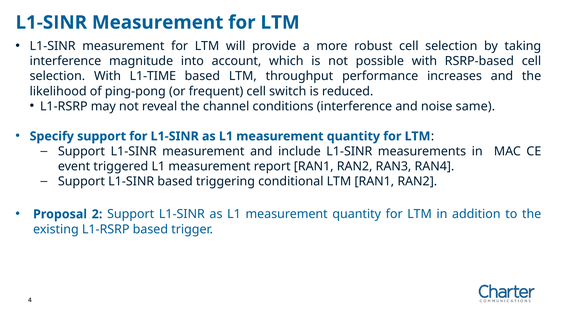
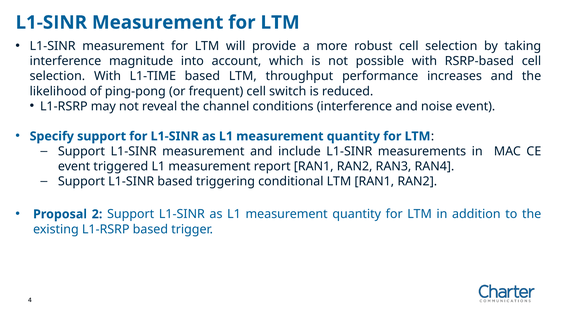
noise same: same -> event (475, 106)
